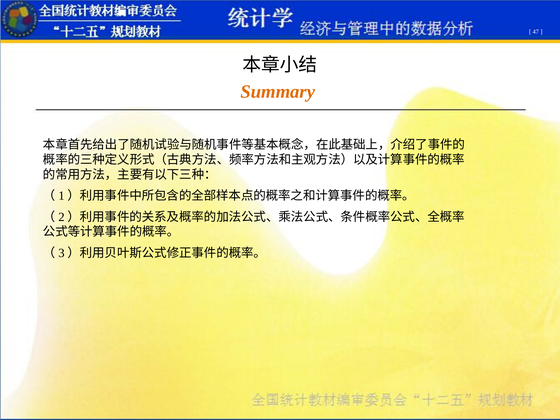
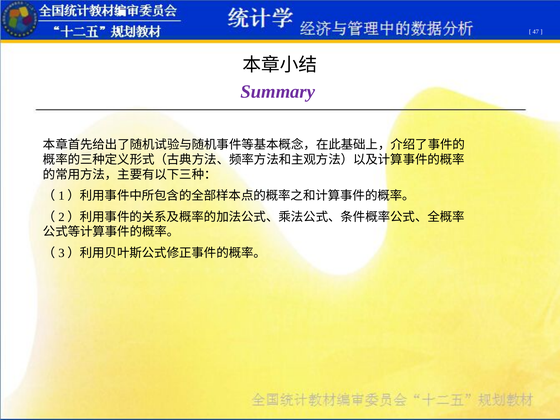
Summary colour: orange -> purple (278, 92)
